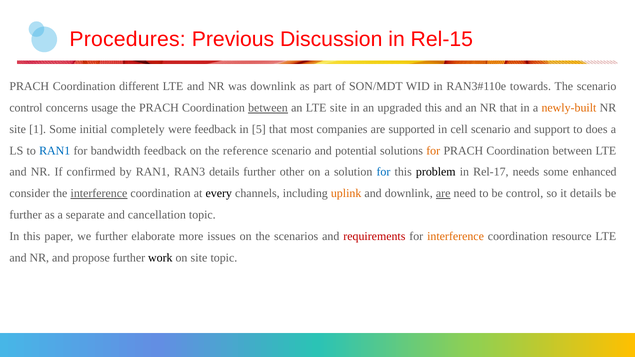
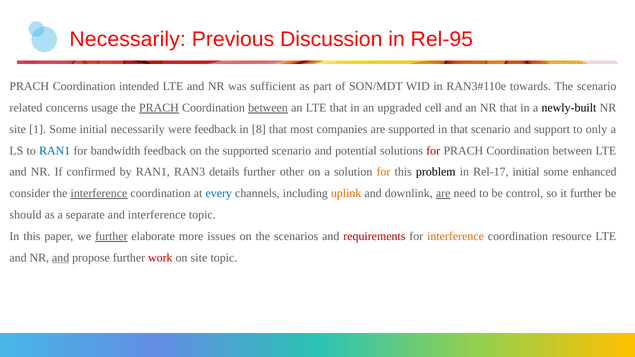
Procedures: Procedures -> Necessarily (128, 39)
Rel-15: Rel-15 -> Rel-95 (442, 39)
different: different -> intended (139, 86)
was downlink: downlink -> sufficient (273, 86)
control: control -> related (26, 108)
PRACH underline: none -> present (159, 108)
LTE site: site -> that (338, 108)
upgraded this: this -> cell (433, 108)
newly-built colour: orange -> black (569, 108)
initial completely: completely -> necessarily (138, 129)
5: 5 -> 8 (259, 129)
in cell: cell -> that (459, 129)
does: does -> only (597, 129)
the reference: reference -> supported (246, 151)
for colour: orange -> red (433, 151)
for colour: blue -> orange (383, 172)
Rel-17 needs: needs -> initial (526, 172)
every colour: black -> blue (219, 194)
it details: details -> further (586, 194)
further: further -> should (26, 215)
and cancellation: cancellation -> interference (157, 215)
further underline: none -> present (111, 236)
and underline: none -> present (61, 258)
work colour: black -> red (160, 258)
